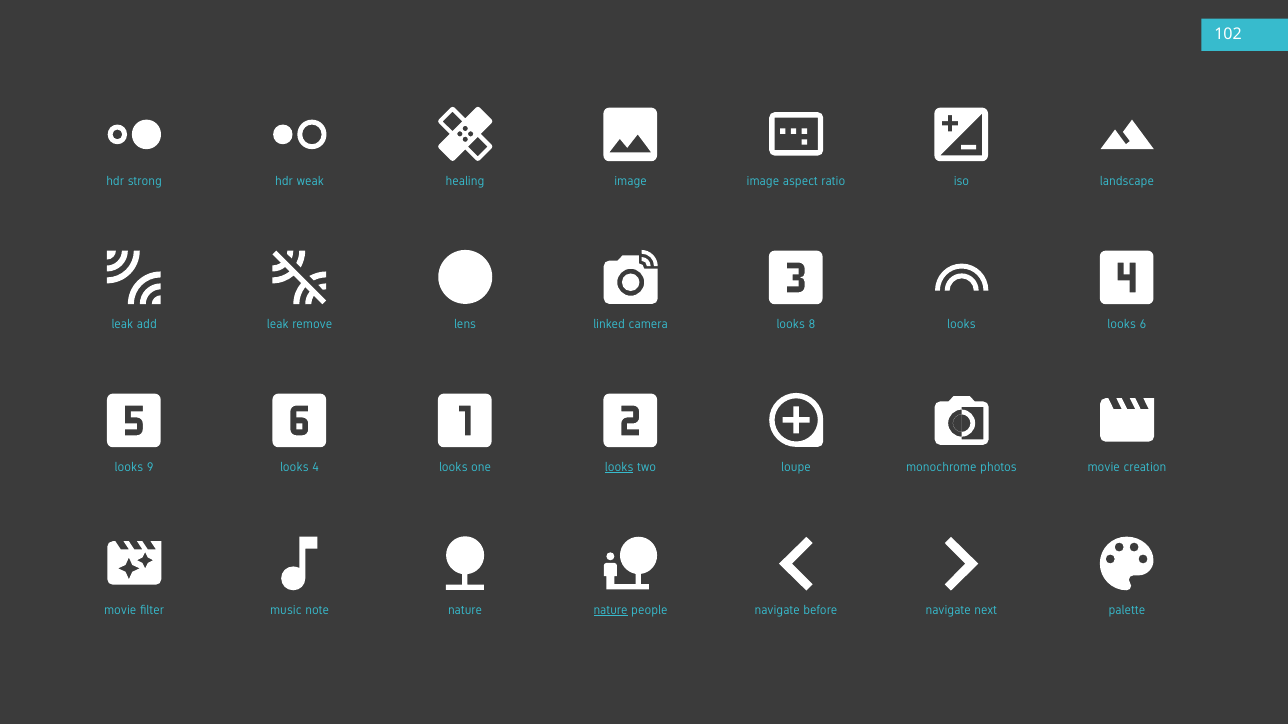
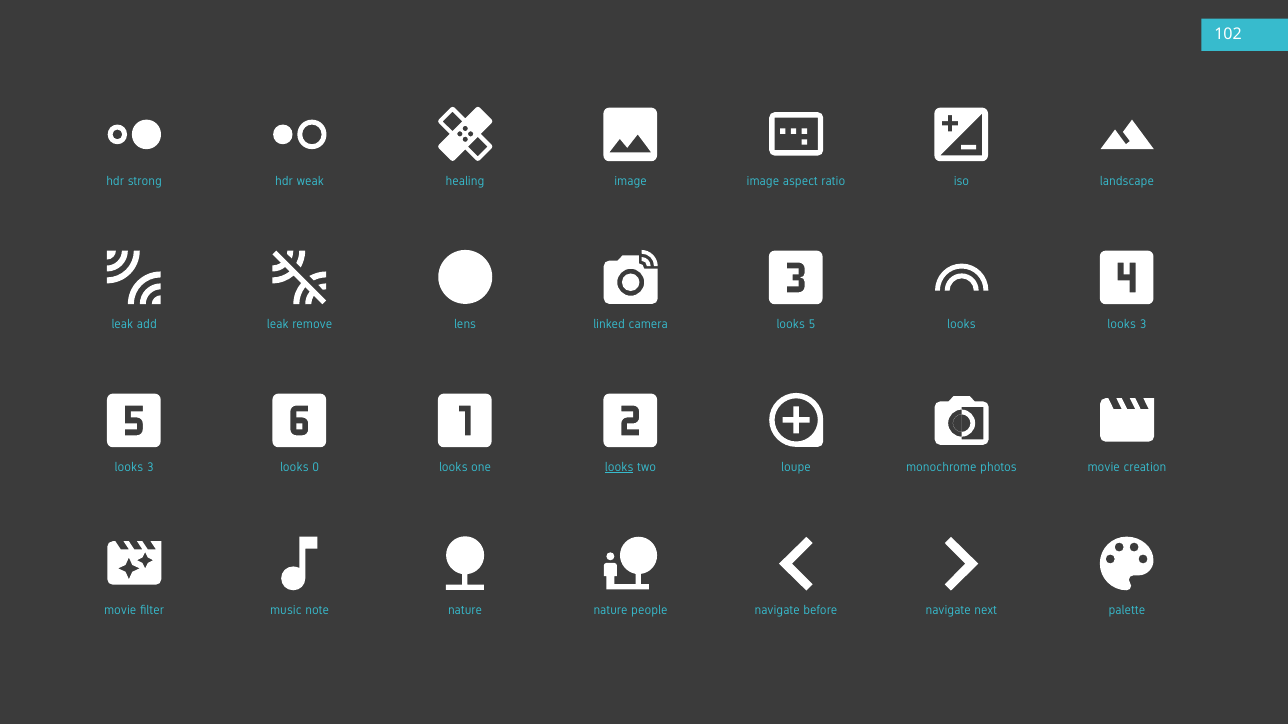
8: 8 -> 5 (812, 325)
looks looks 6: 6 -> 3 (1143, 325)
9: 9 -> 3 (150, 468)
4: 4 -> 0 (316, 468)
nature underline: present -> none (611, 611)
